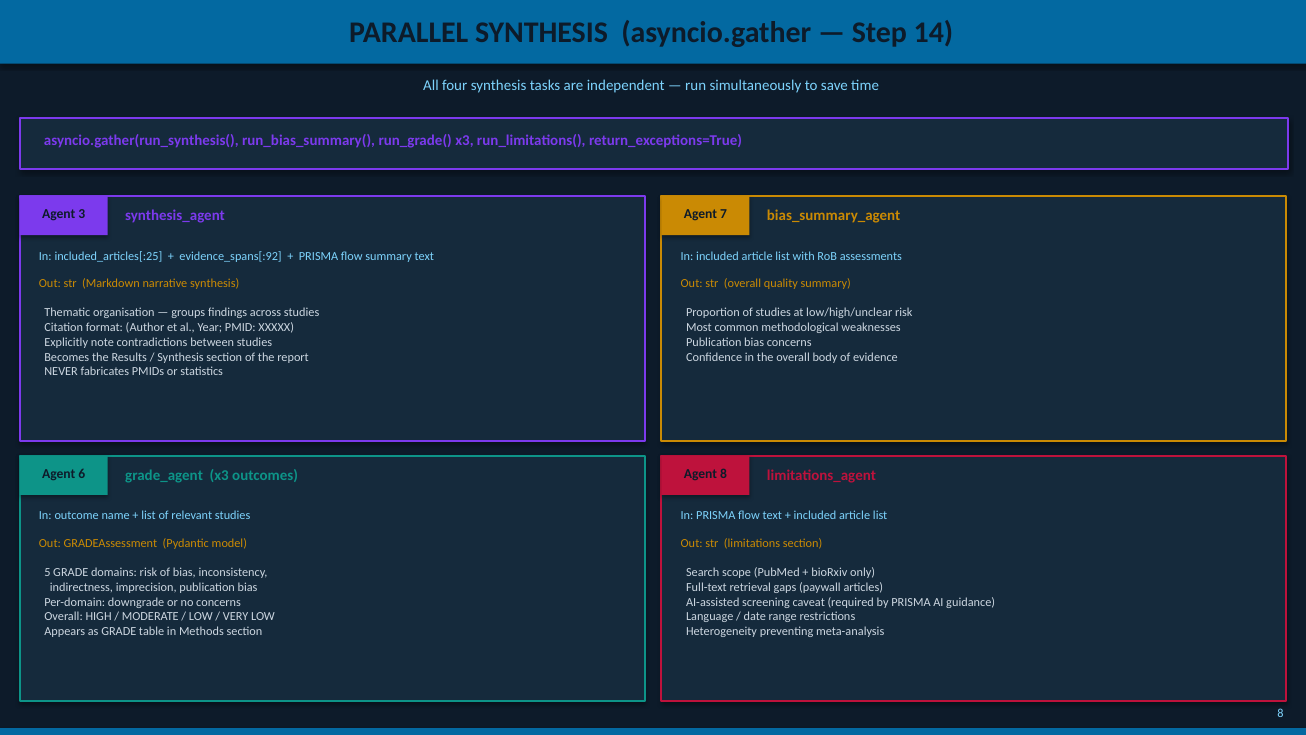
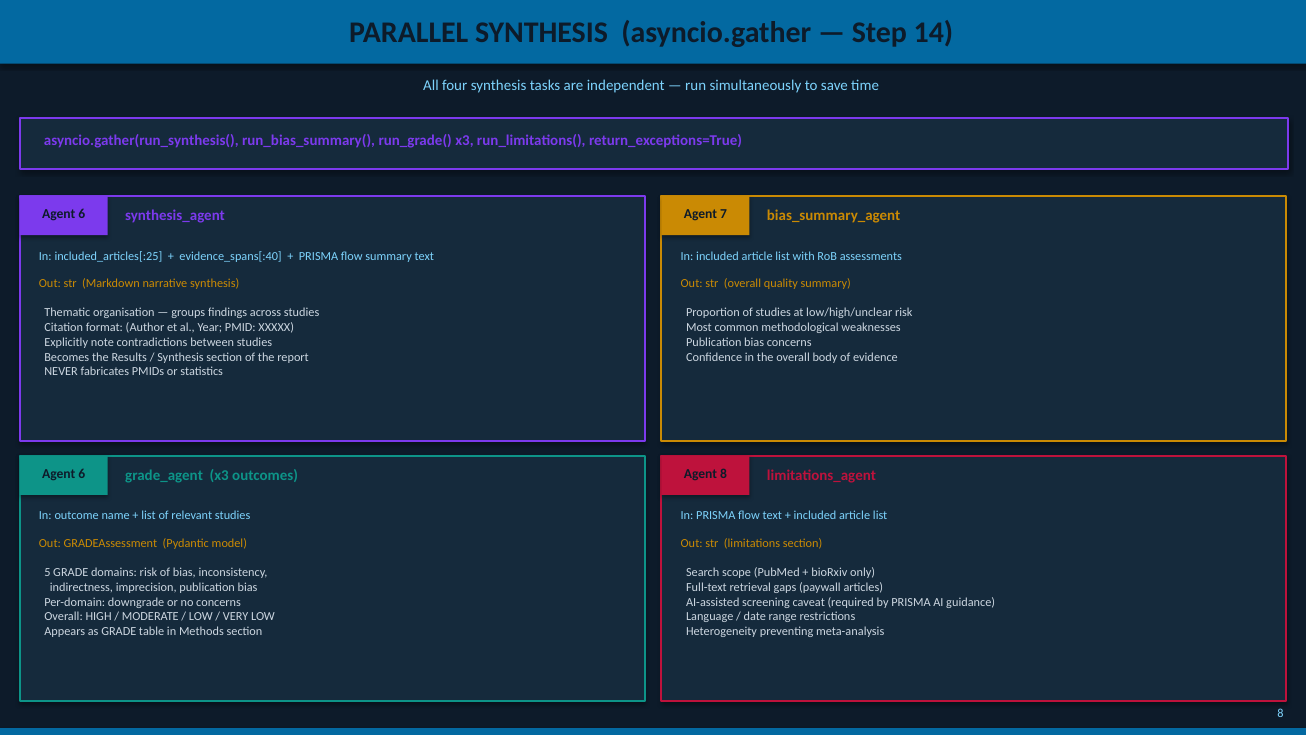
3: 3 -> 6 (82, 214)
evidence_spans[:92: evidence_spans[:92 -> evidence_spans[:40 (231, 256)
